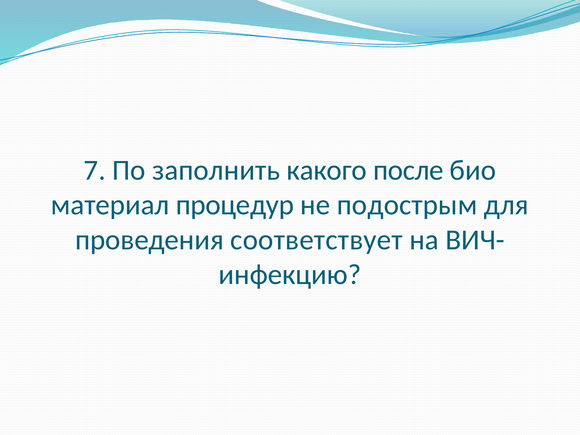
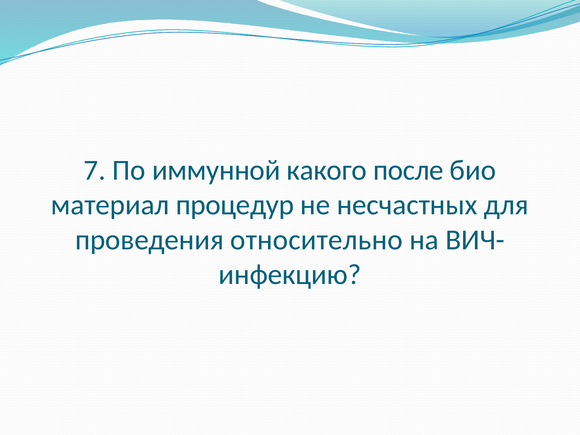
заполнить: заполнить -> иммунной (216, 170)
подострым: подострым -> несчастных (407, 205)
соответствует: соответствует -> относительно (316, 240)
